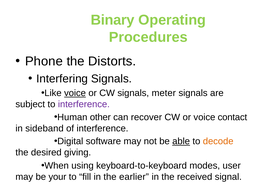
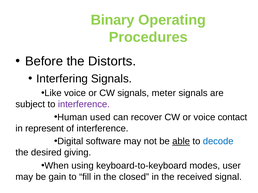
Phone: Phone -> Before (44, 62)
voice underline: present -> none (75, 93)
other: other -> used (100, 117)
sideband: sideband -> represent (45, 129)
decode colour: orange -> blue (218, 142)
your: your -> gain (57, 177)
earlier: earlier -> closed (134, 177)
